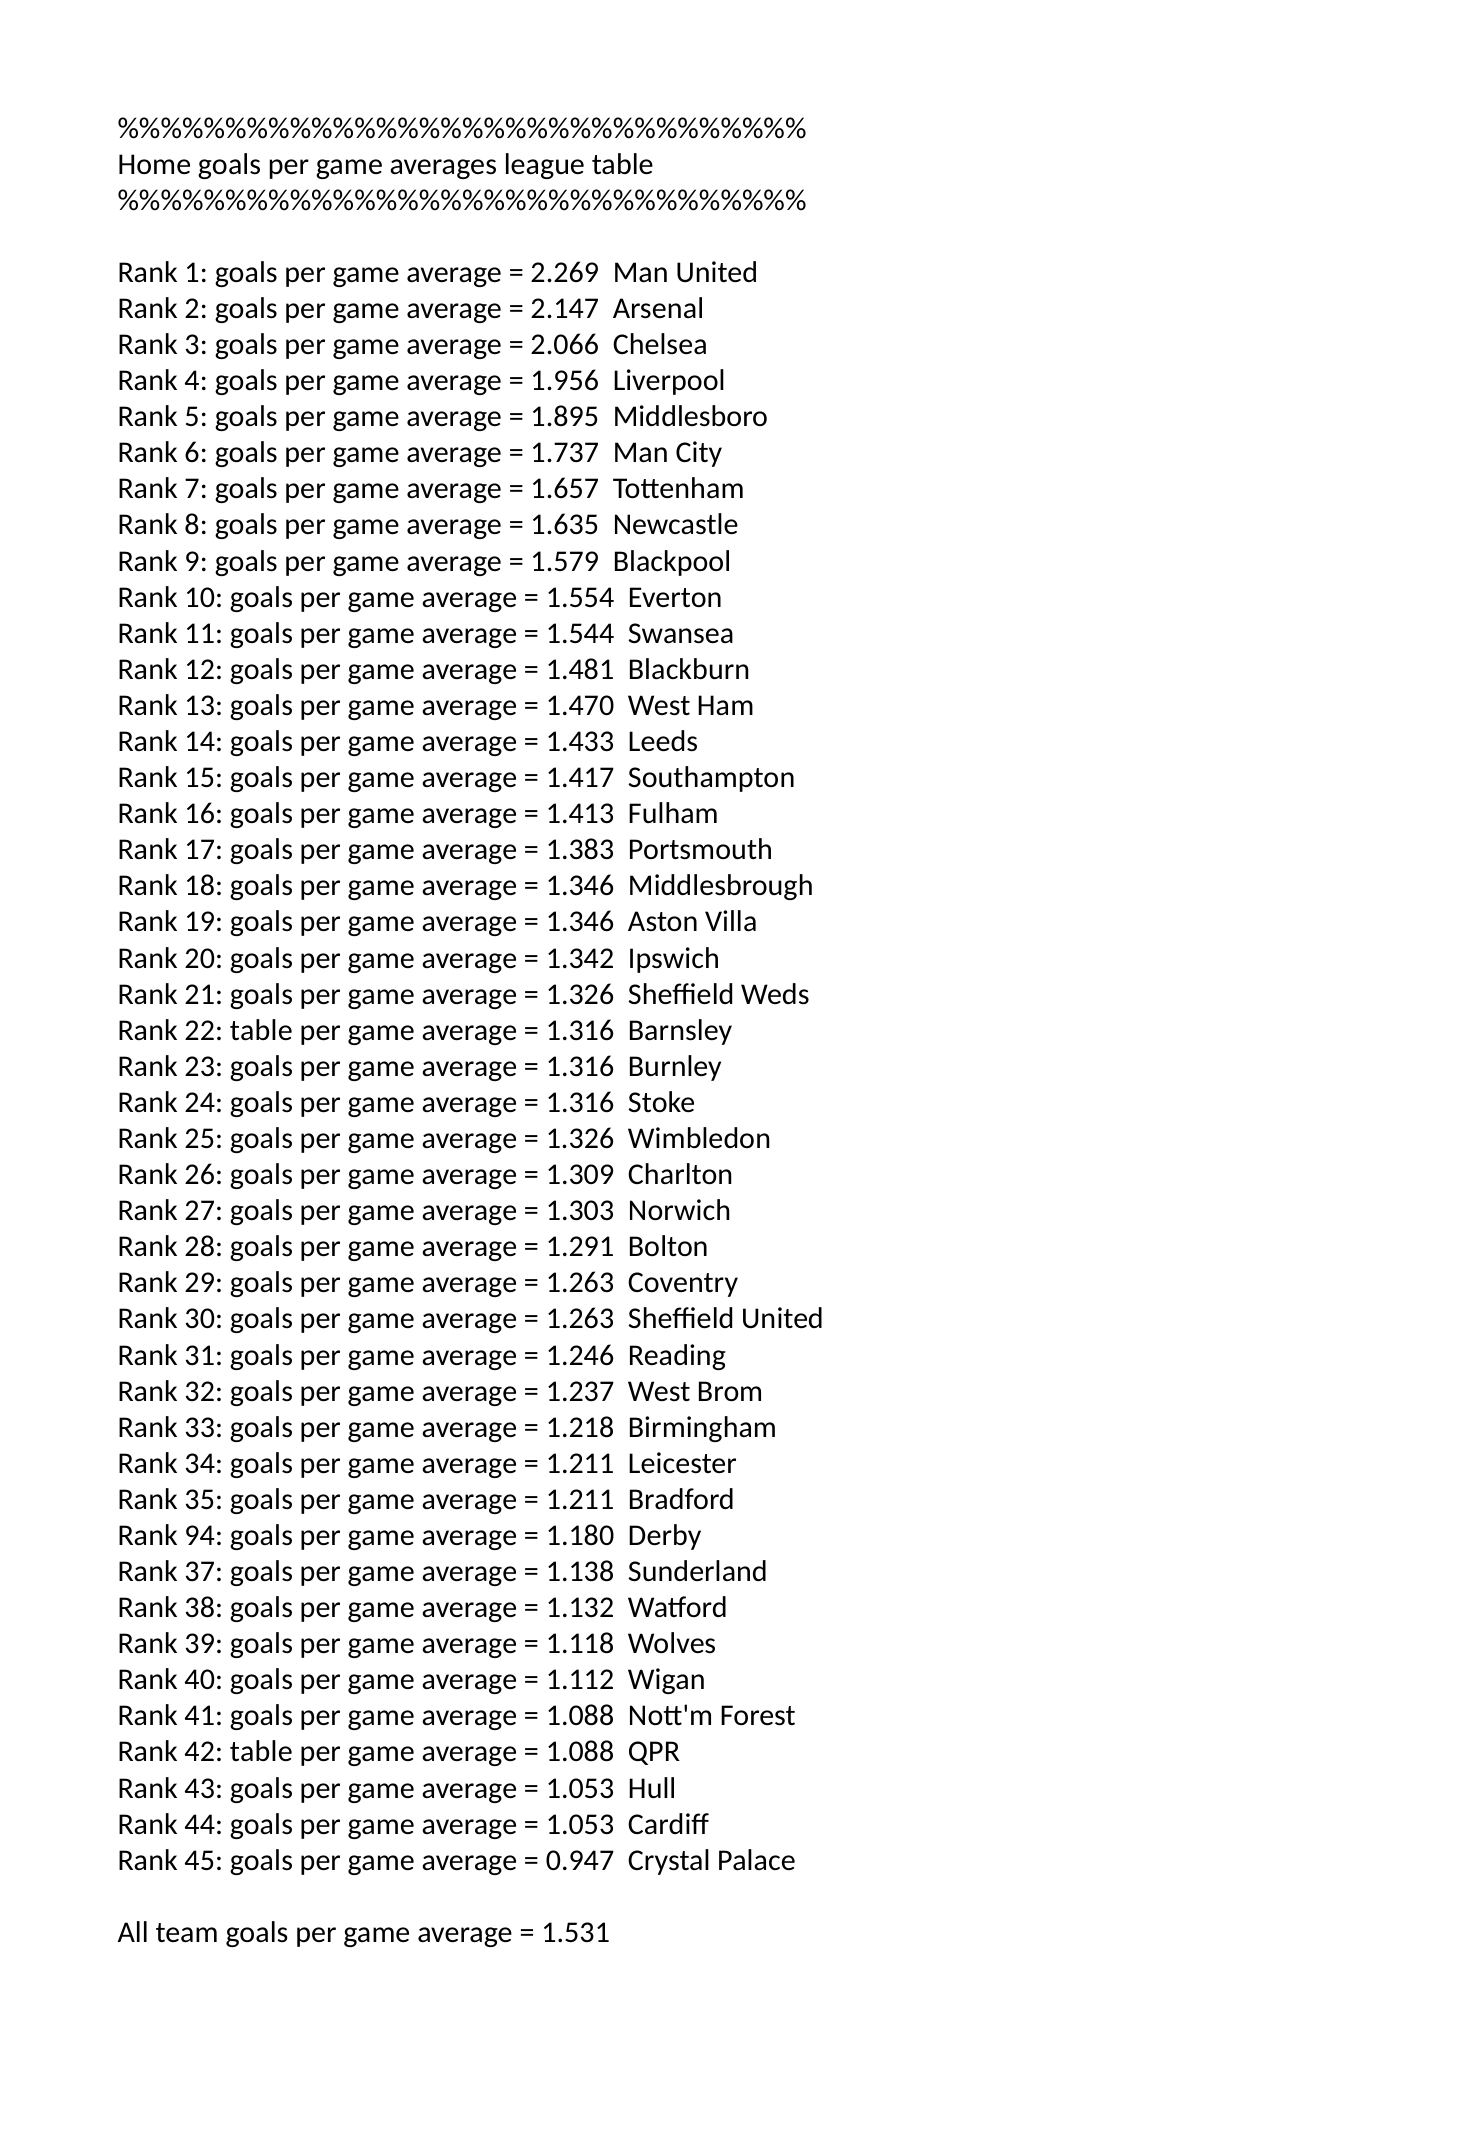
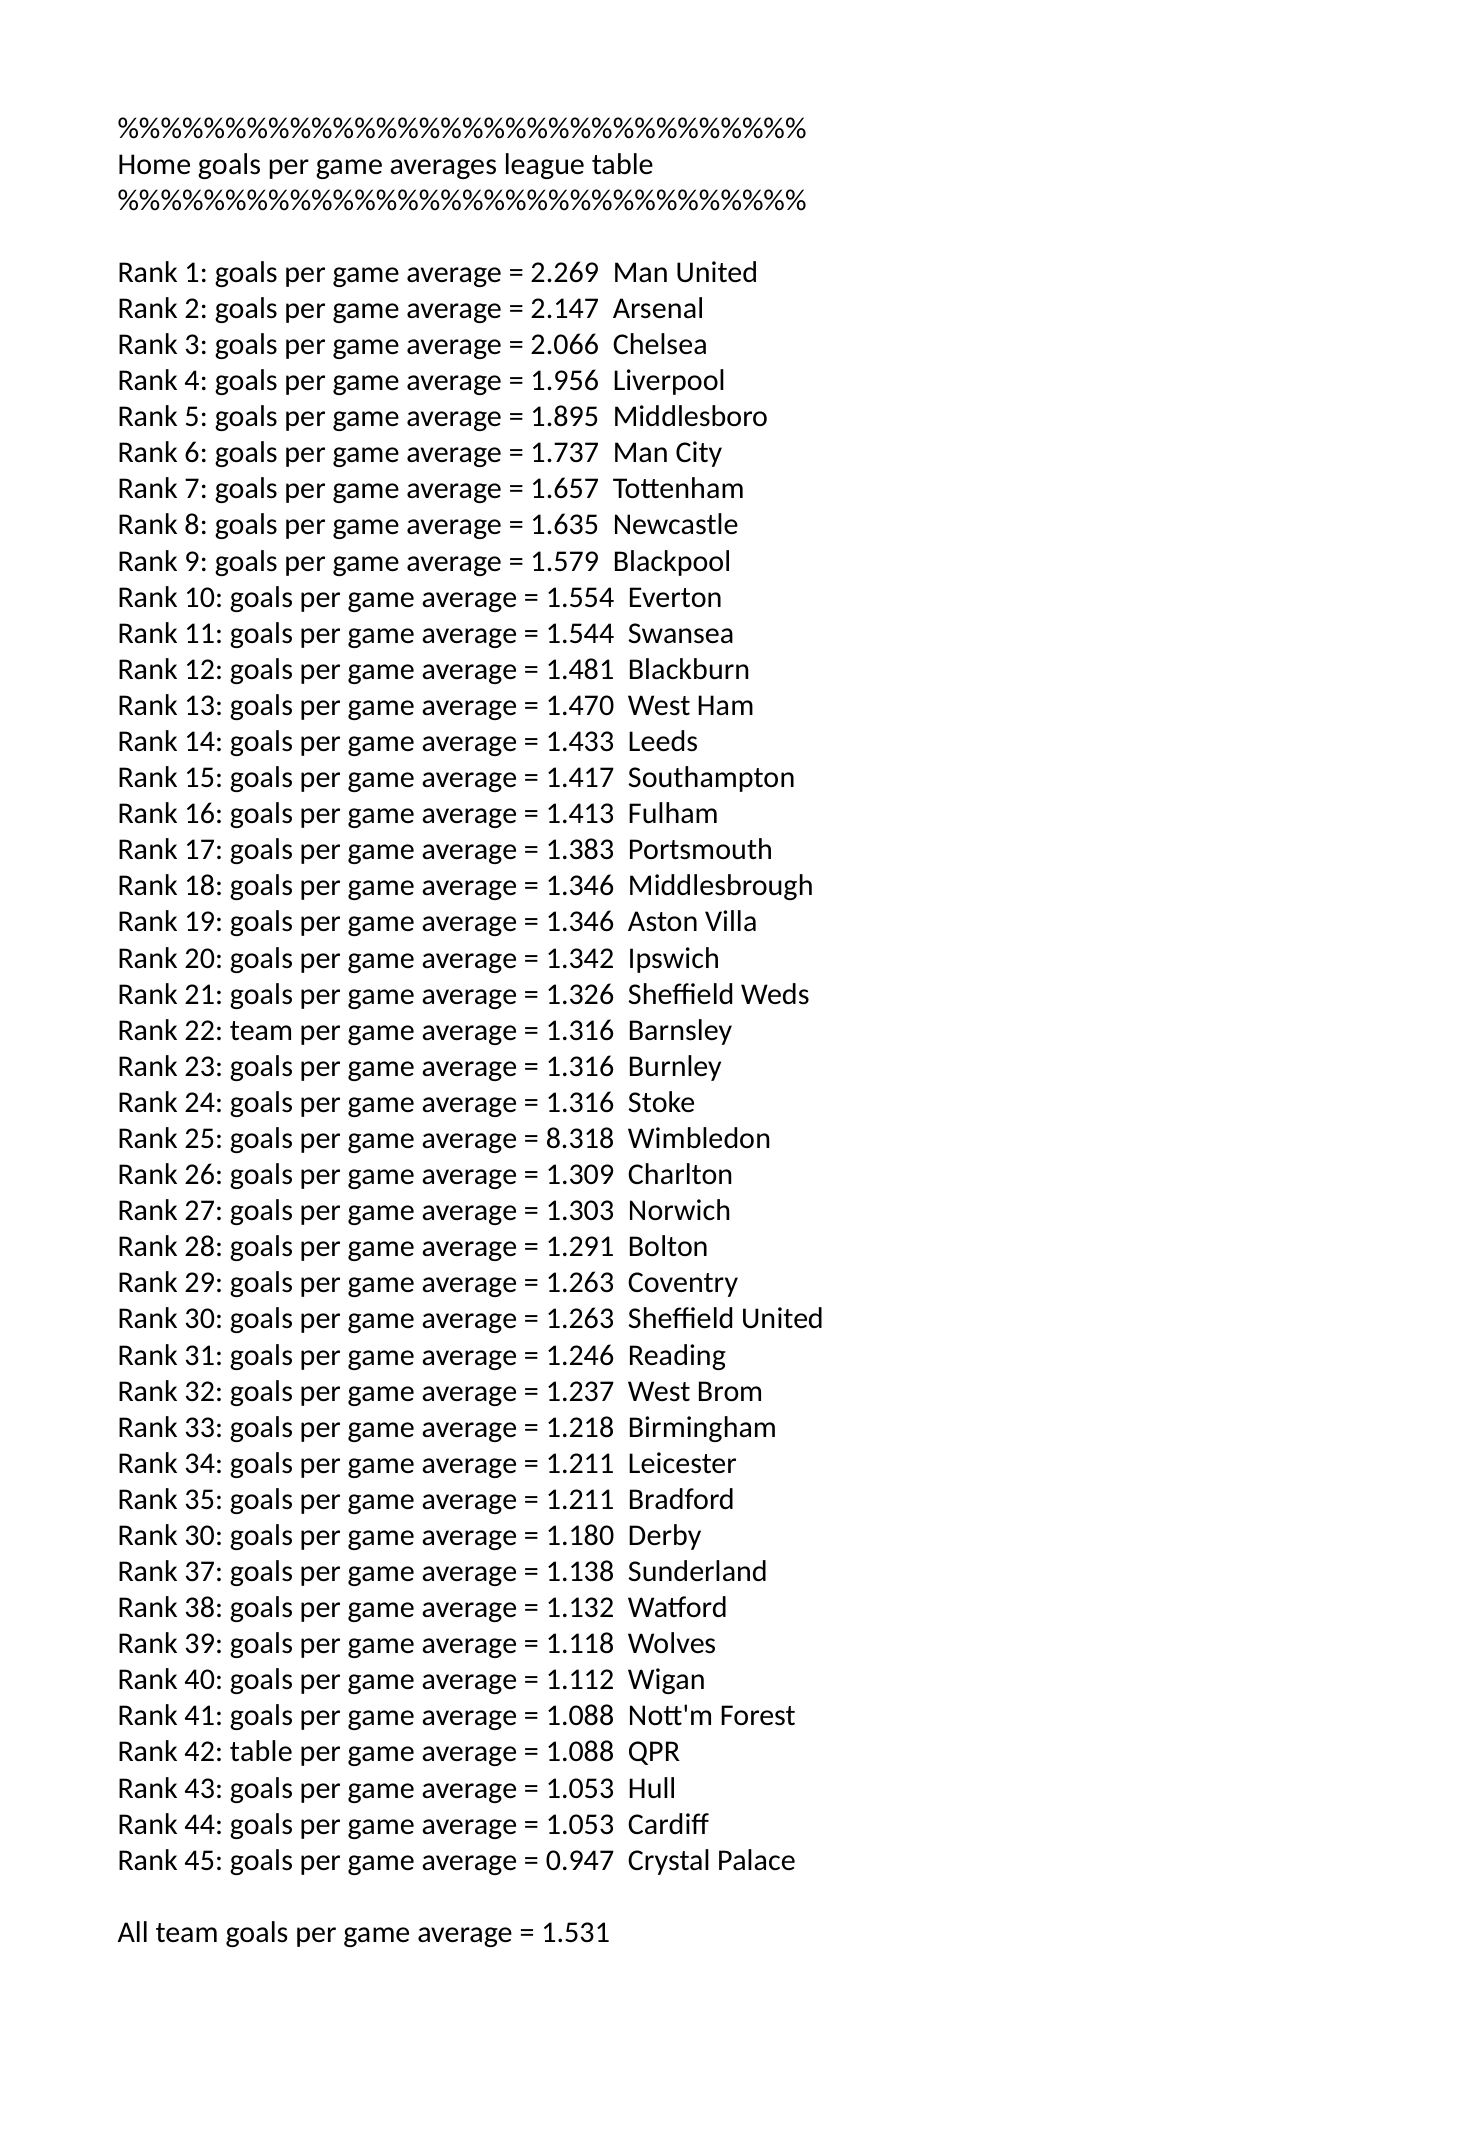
22 table: table -> team (261, 1030)
1.326: 1.326 -> 8.318 (580, 1138)
94: 94 -> 30 (204, 1535)
